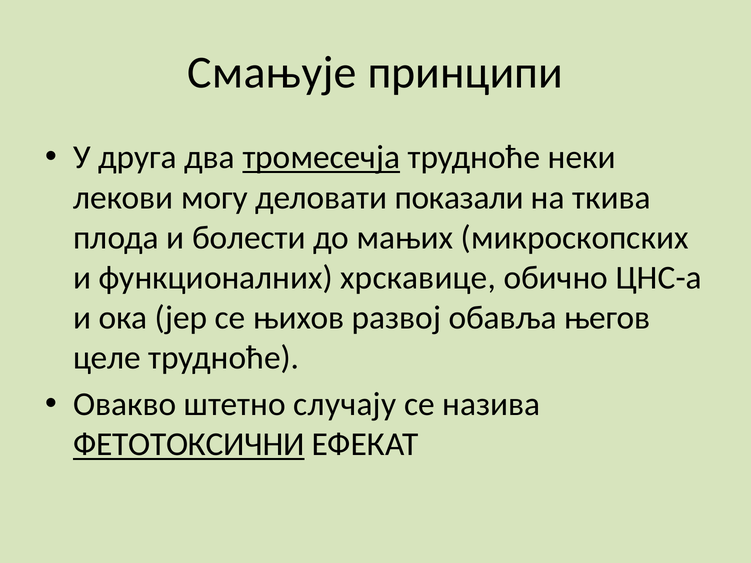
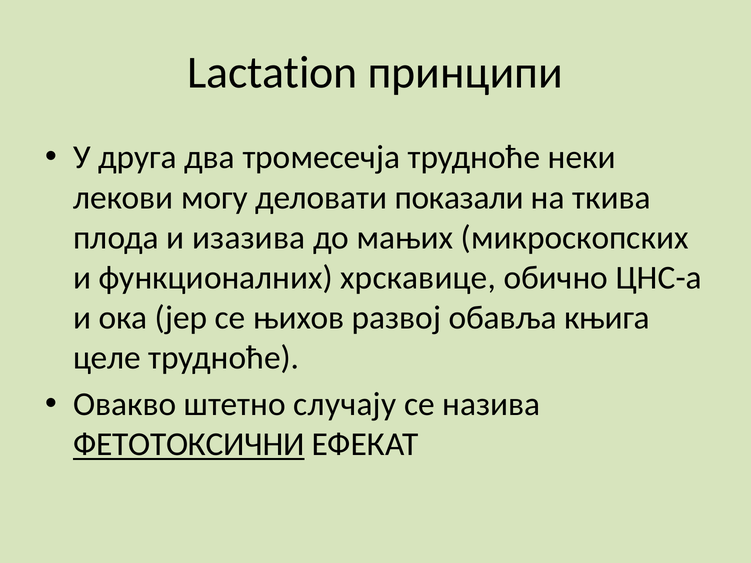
Смањује: Смањује -> Lactation (272, 73)
тромесечја underline: present -> none (321, 158)
болести: болести -> изазива (249, 238)
његов: његов -> књига (607, 318)
